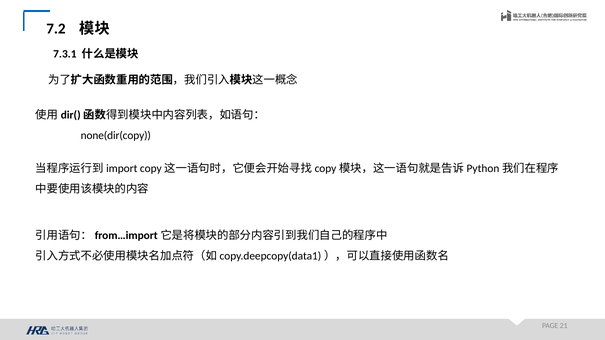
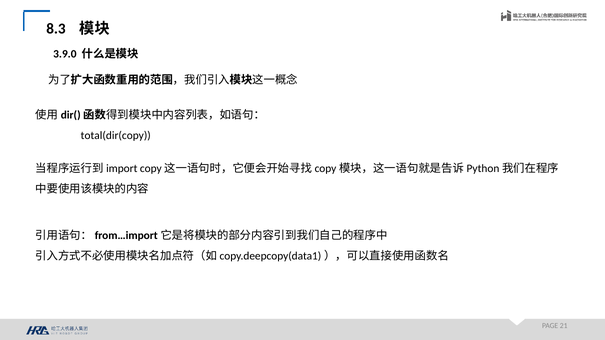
7.2: 7.2 -> 8.3 (56, 29)
7.3.1: 7.3.1 -> 3.9.0 (65, 54)
none(dir(copy: none(dir(copy -> total(dir(copy (116, 136)
